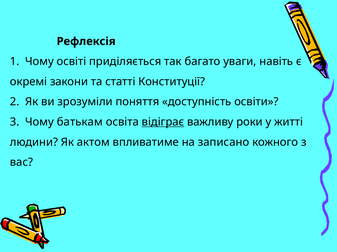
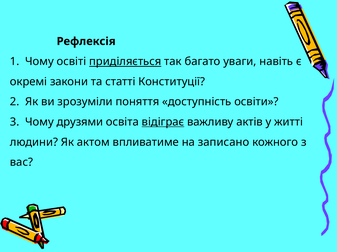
приділяється underline: none -> present (125, 62)
батькам: батькам -> друзями (80, 122)
роки: роки -> актів (250, 122)
